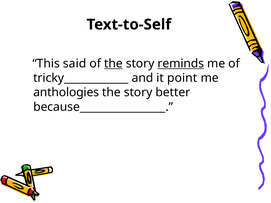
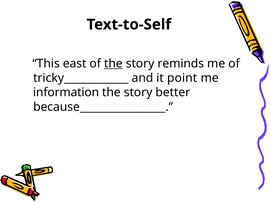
said: said -> east (75, 64)
reminds underline: present -> none (181, 64)
anthologies: anthologies -> information (66, 93)
